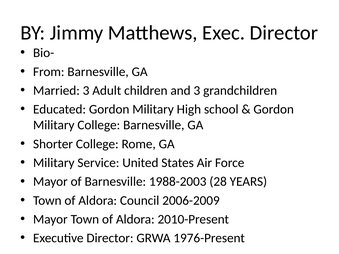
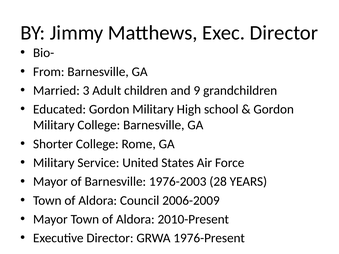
and 3: 3 -> 9 (197, 91)
1988-2003: 1988-2003 -> 1976-2003 (178, 182)
